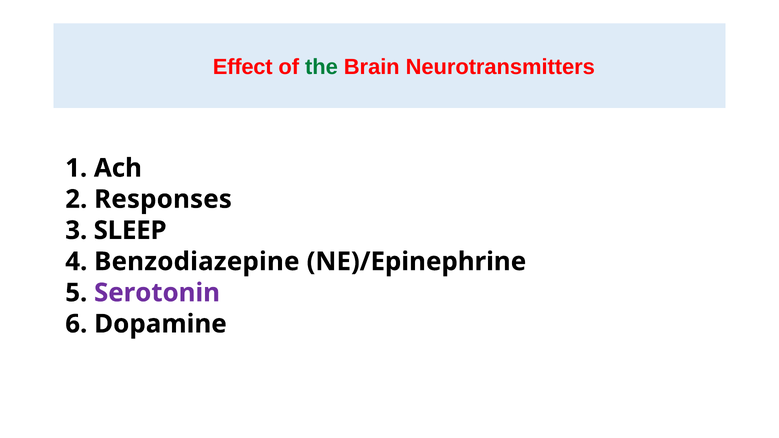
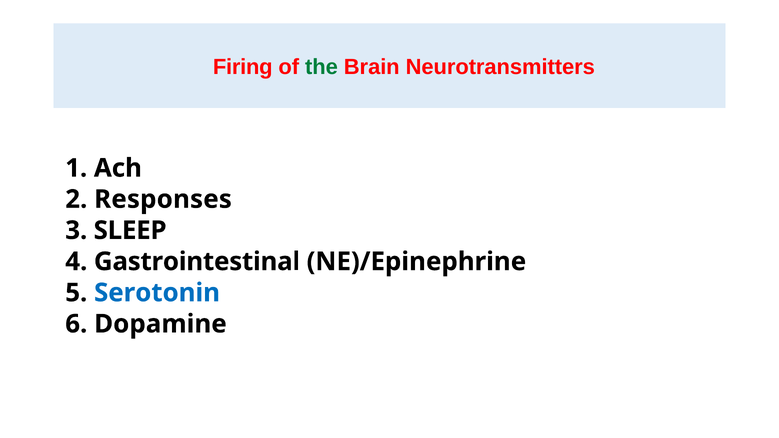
Effect: Effect -> Firing (243, 67)
Benzodiazepine: Benzodiazepine -> Gastrointestinal (197, 262)
Serotonin colour: purple -> blue (157, 293)
